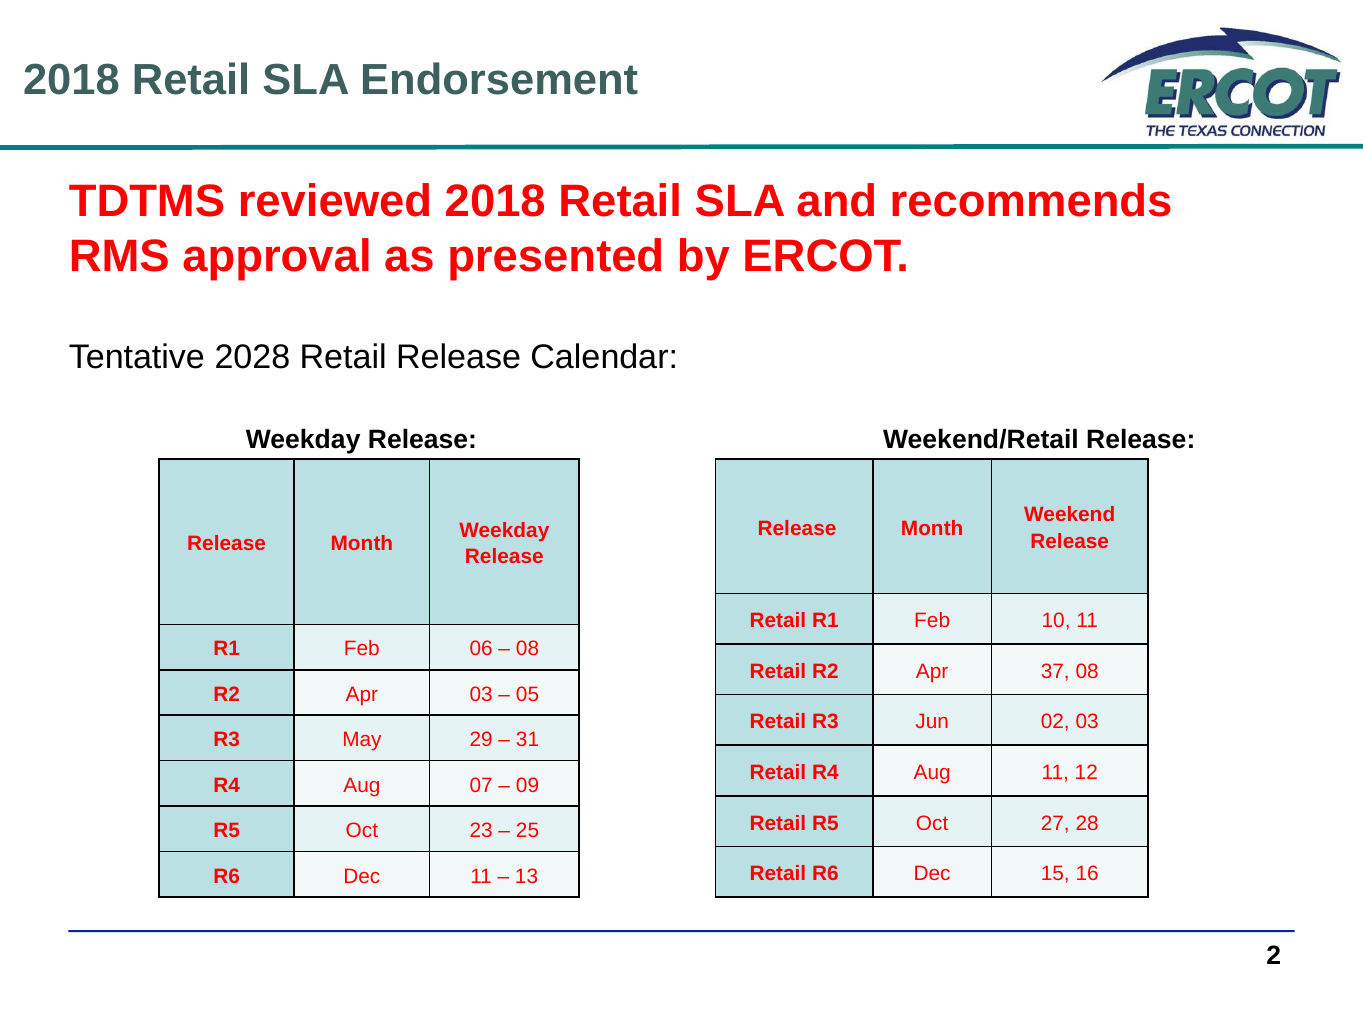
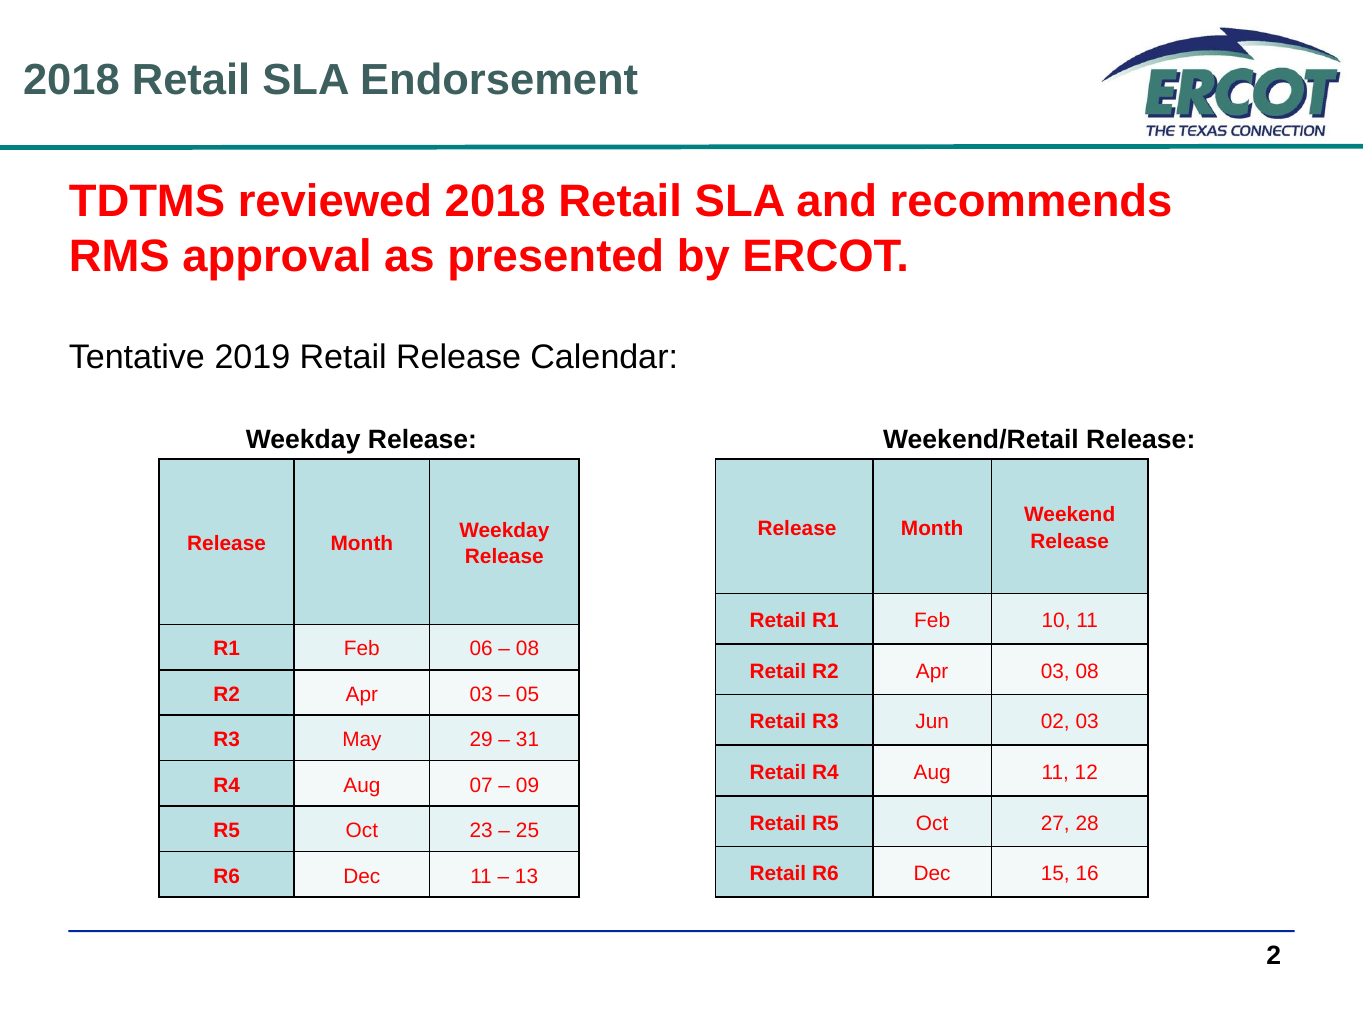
2028: 2028 -> 2019 (252, 358)
Retail R2 Apr 37: 37 -> 03 (1055, 672)
